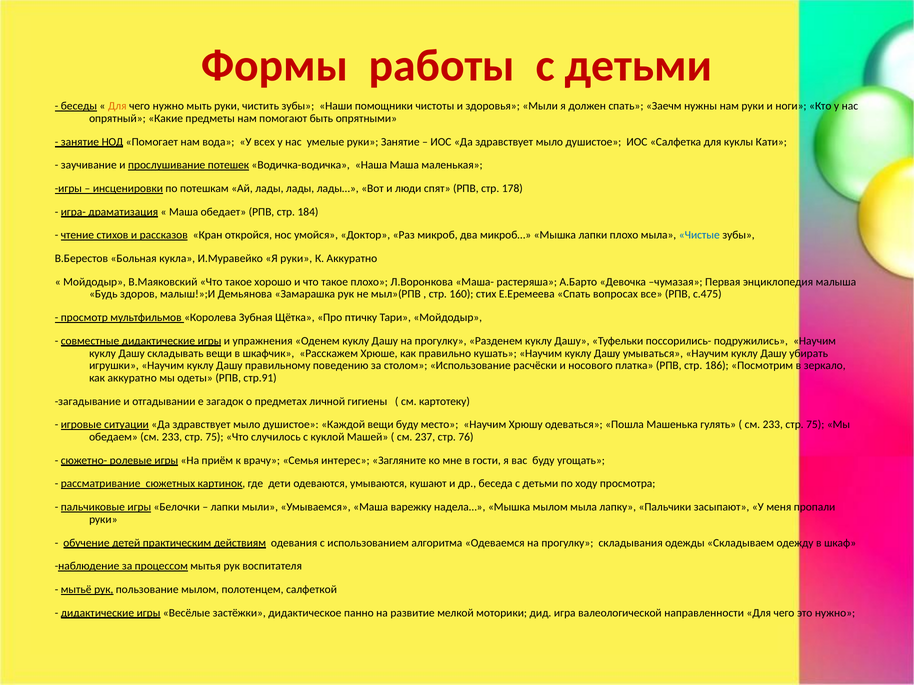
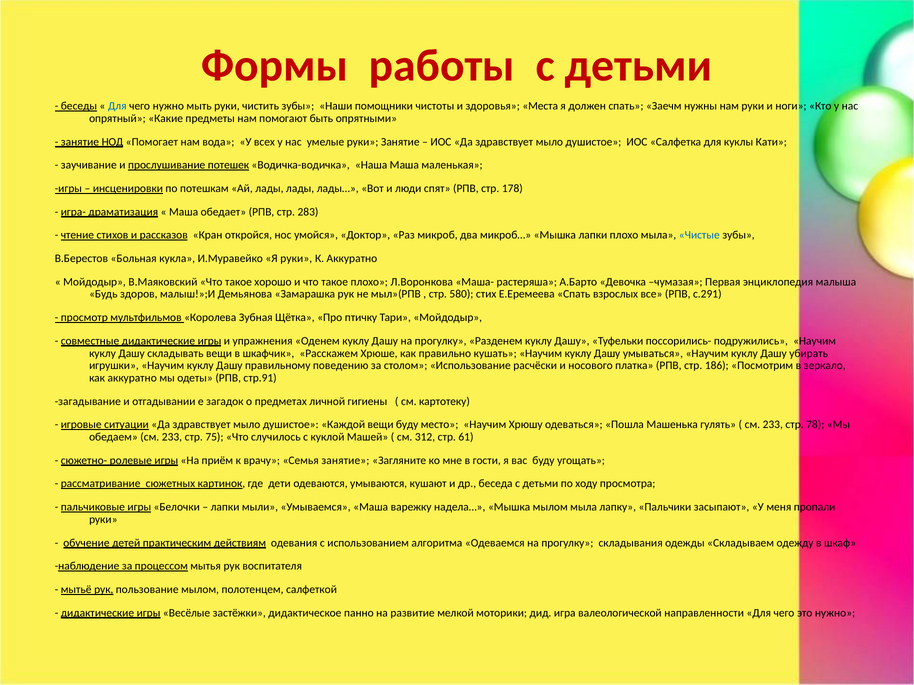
Для colour: orange -> blue (117, 106)
здоровья Мыли: Мыли -> Места (540, 106)
184: 184 -> 283 (308, 212)
160: 160 -> 580 (461, 294)
вопросах: вопросах -> взрослых (616, 294)
с.475: с.475 -> с.291 (707, 294)
75: 75 -> 78 (815, 425)
237: 237 -> 312 (425, 437)
76: 76 -> 61 (466, 437)
Семья интерес: интерес -> занятие (345, 461)
